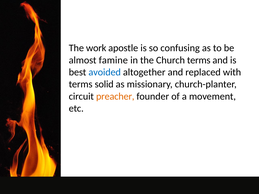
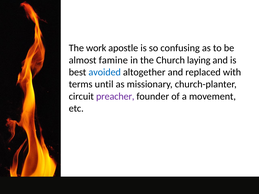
Church terms: terms -> laying (199, 60)
solid: solid -> until (104, 84)
preacher colour: orange -> purple (115, 96)
